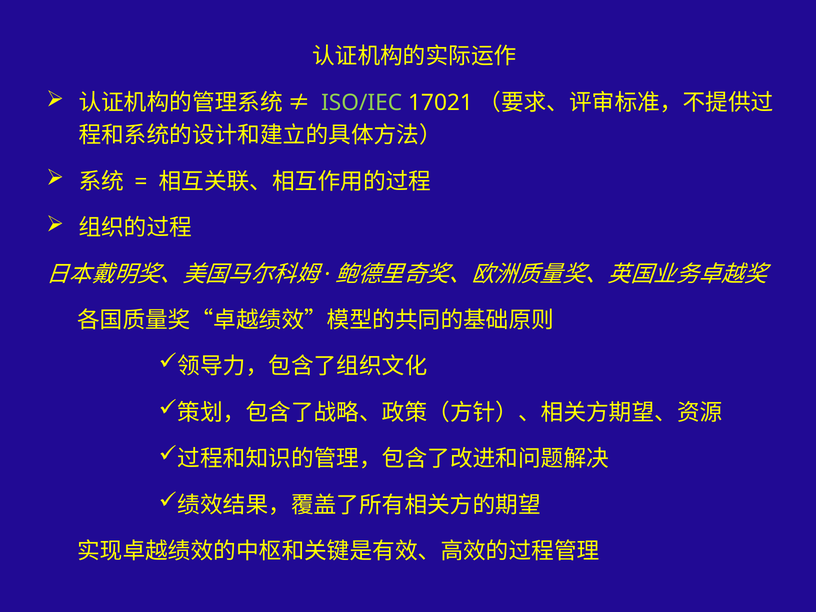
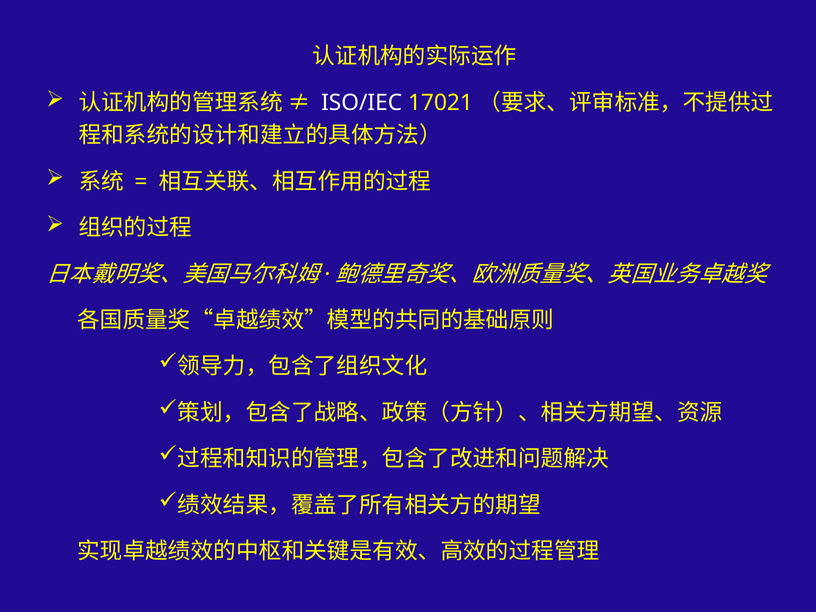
ISO/IEC colour: light green -> white (362, 103)
